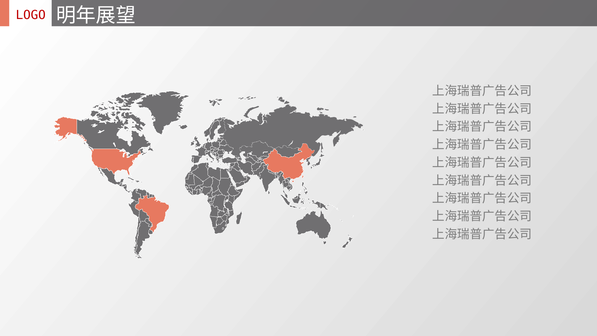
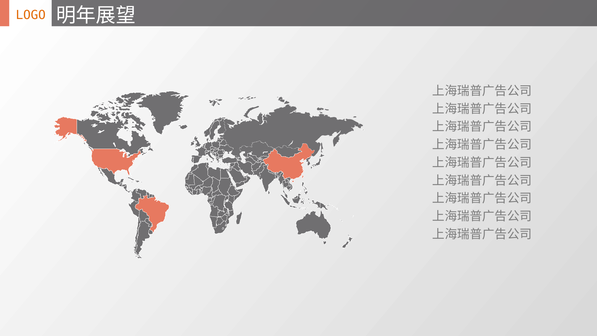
LOGO colour: red -> orange (31, 15)
